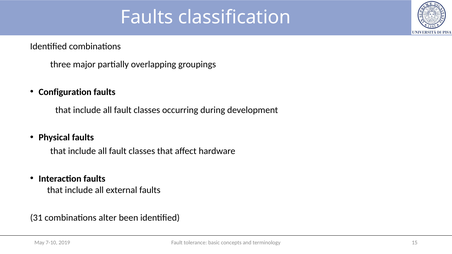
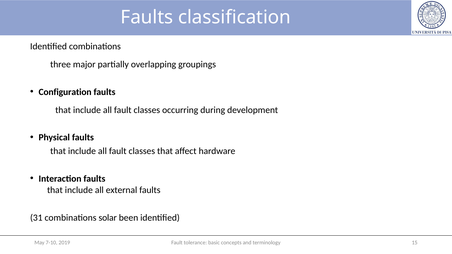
alter: alter -> solar (108, 218)
